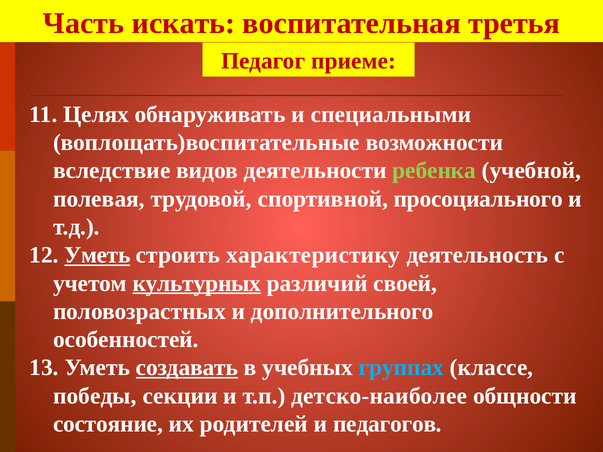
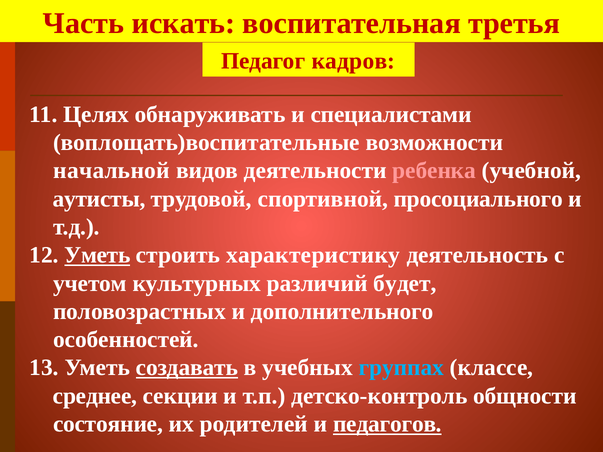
приеме: приеме -> кадров (353, 61)
специальными: специальными -> специалистами (391, 115)
вследствие: вследствие -> начальной (112, 171)
ребенка colour: light green -> pink (434, 171)
полевая: полевая -> аутисты (99, 199)
культурных underline: present -> none (197, 283)
своей: своей -> будет (405, 283)
победы: победы -> среднее (95, 396)
детско-наиболее: детско-наиболее -> детско-контроль (379, 396)
педагогов underline: none -> present (387, 424)
